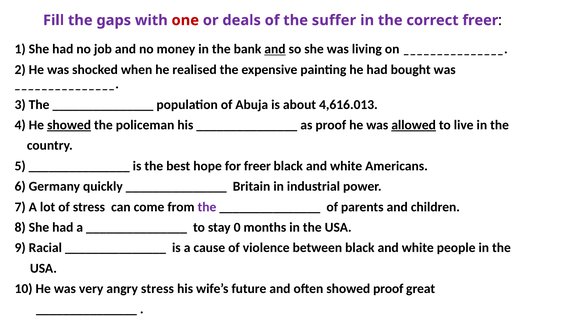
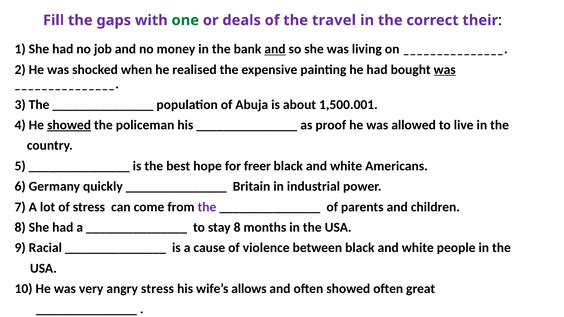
one colour: red -> green (185, 20)
suffer: suffer -> travel (334, 20)
correct freer: freer -> their (480, 20)
was underline: none -> present (445, 70)
4,616.013: 4,616.013 -> 1,500.001 (348, 105)
allowed underline: present -> none (414, 125)
stay 0: 0 -> 8 (237, 228)
future: future -> allows (249, 289)
showed proof: proof -> often (388, 289)
